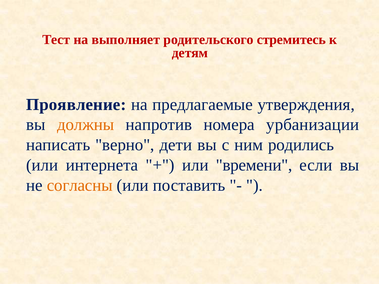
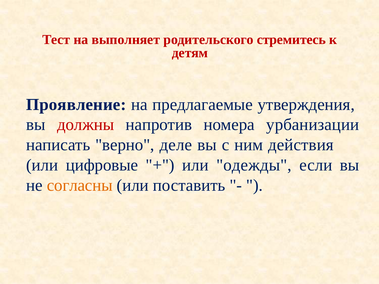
должны colour: orange -> red (86, 125)
дети: дети -> деле (176, 145)
родились: родились -> действия (301, 145)
интернета: интернета -> цифровые (102, 165)
времени: времени -> одежды (254, 165)
